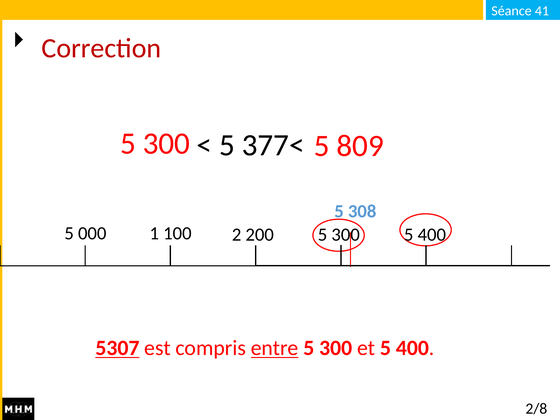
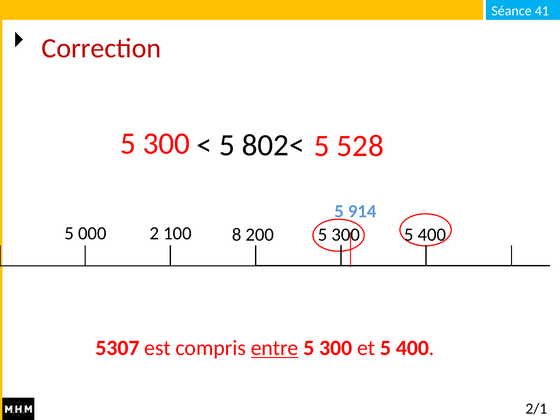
809: 809 -> 528 (360, 146)
377<: 377< -> 802< (273, 145)
308: 308 -> 914 (362, 211)
1: 1 -> 2 (154, 233)
2: 2 -> 8 (237, 235)
5307 underline: present -> none (117, 348)
2/8: 2/8 -> 2/1 (536, 409)
